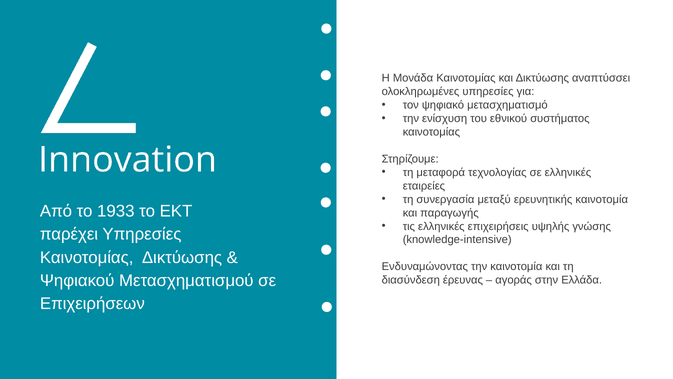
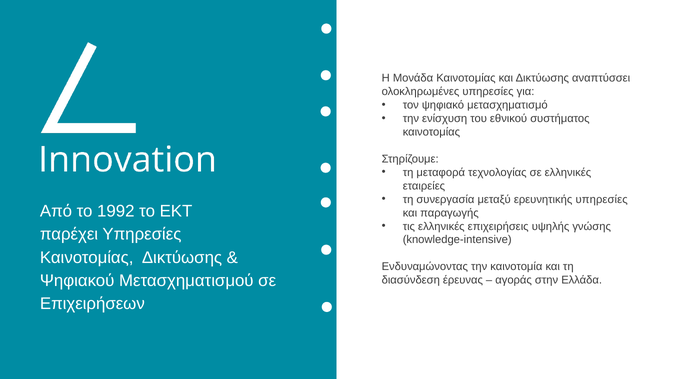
ερευνητικής καινοτομία: καινοτομία -> υπηρεσίες (602, 199)
1933: 1933 -> 1992 (116, 211)
